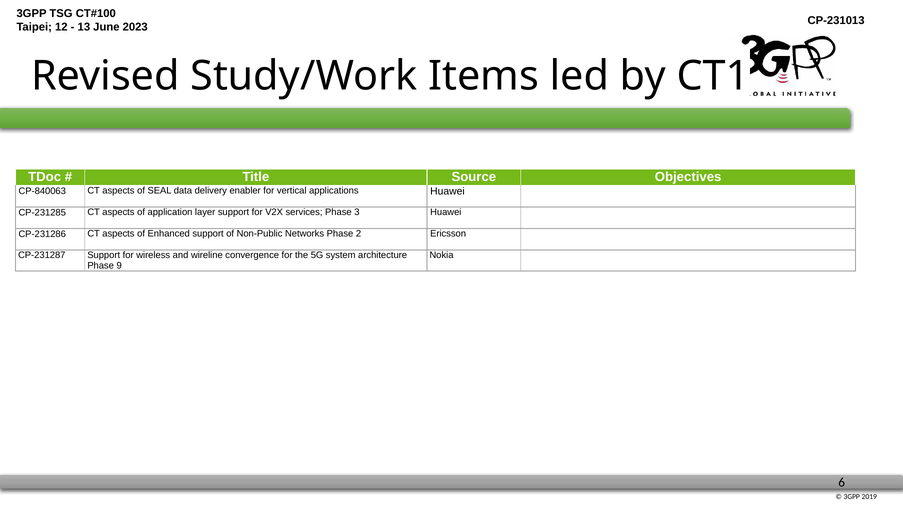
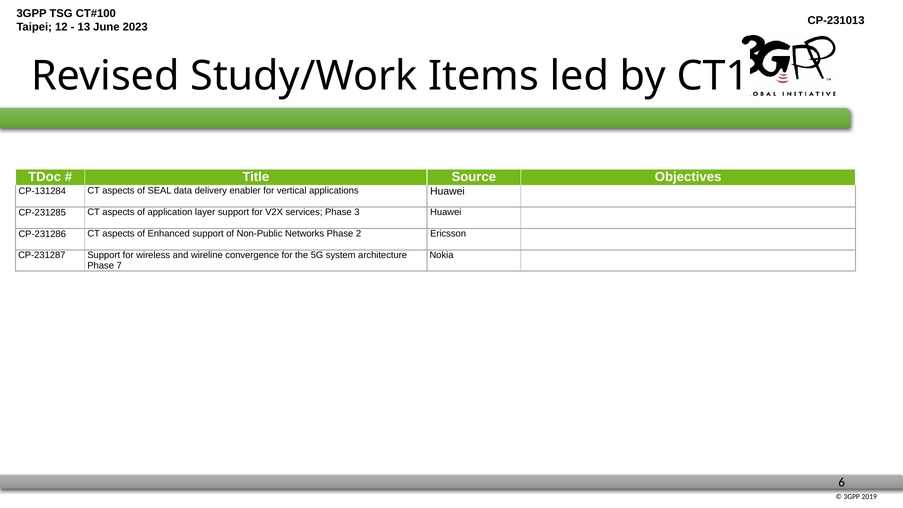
CP-840063: CP-840063 -> CP-131284 (42, 191)
9: 9 -> 7 (119, 266)
